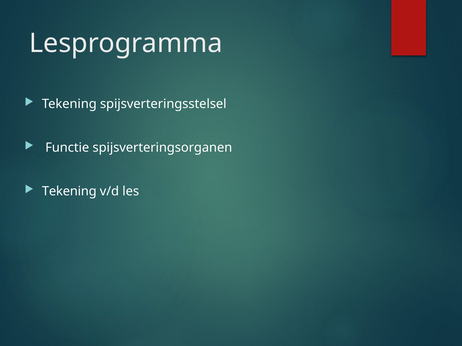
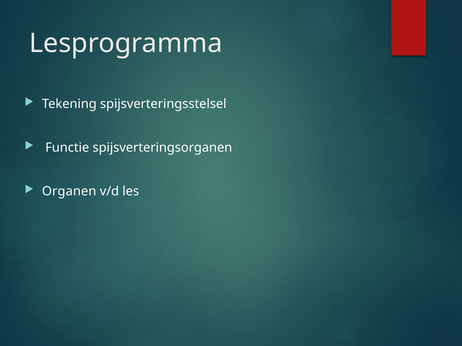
Tekening: Tekening -> Organen (69, 191)
